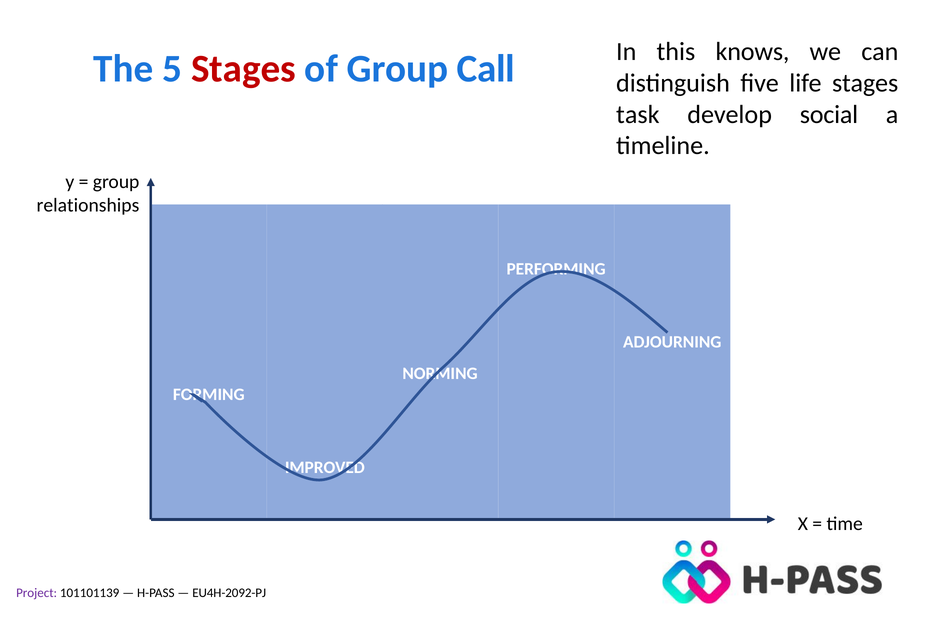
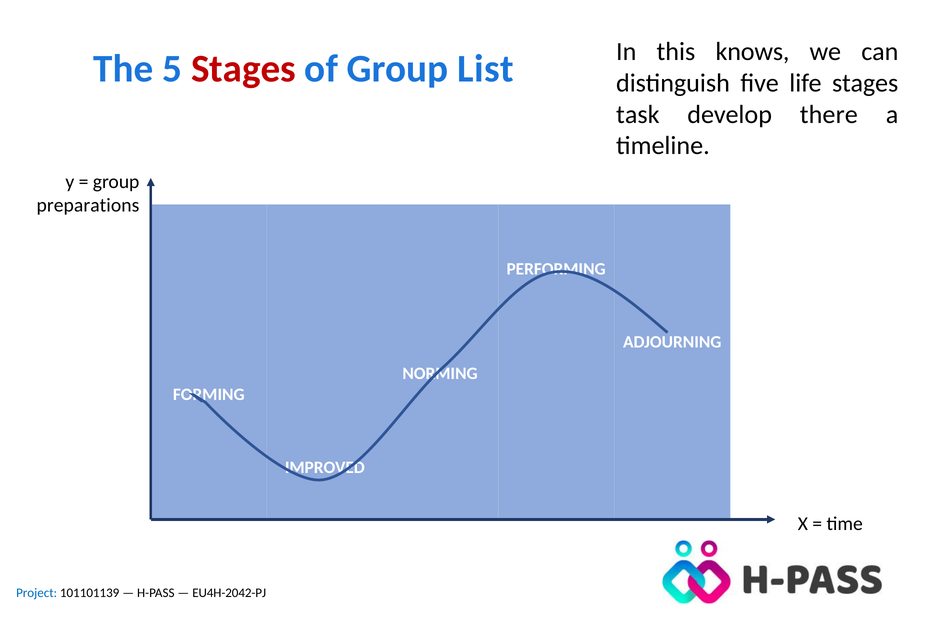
Call: Call -> List (486, 69)
social: social -> there (829, 115)
relationships: relationships -> preparations (88, 205)
Project colour: purple -> blue (37, 593)
EU4H-2092-PJ: EU4H-2092-PJ -> EU4H-2042-PJ (229, 593)
